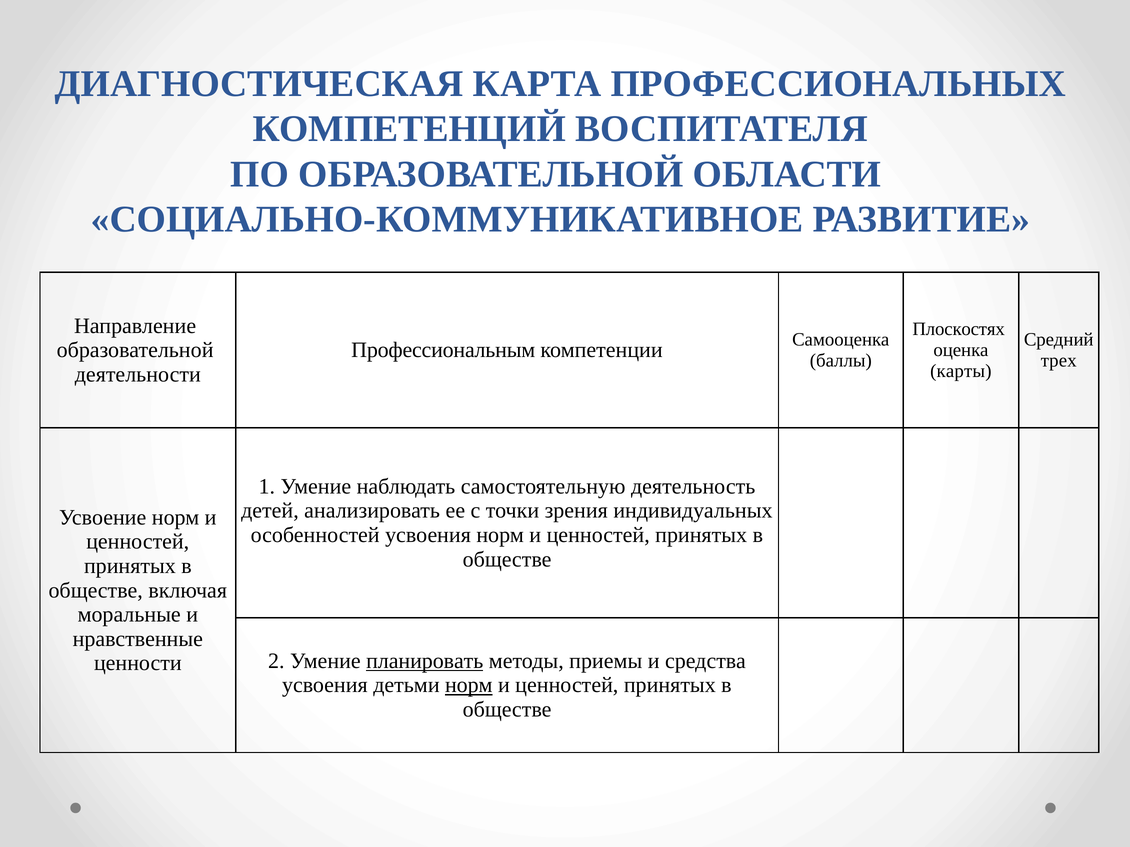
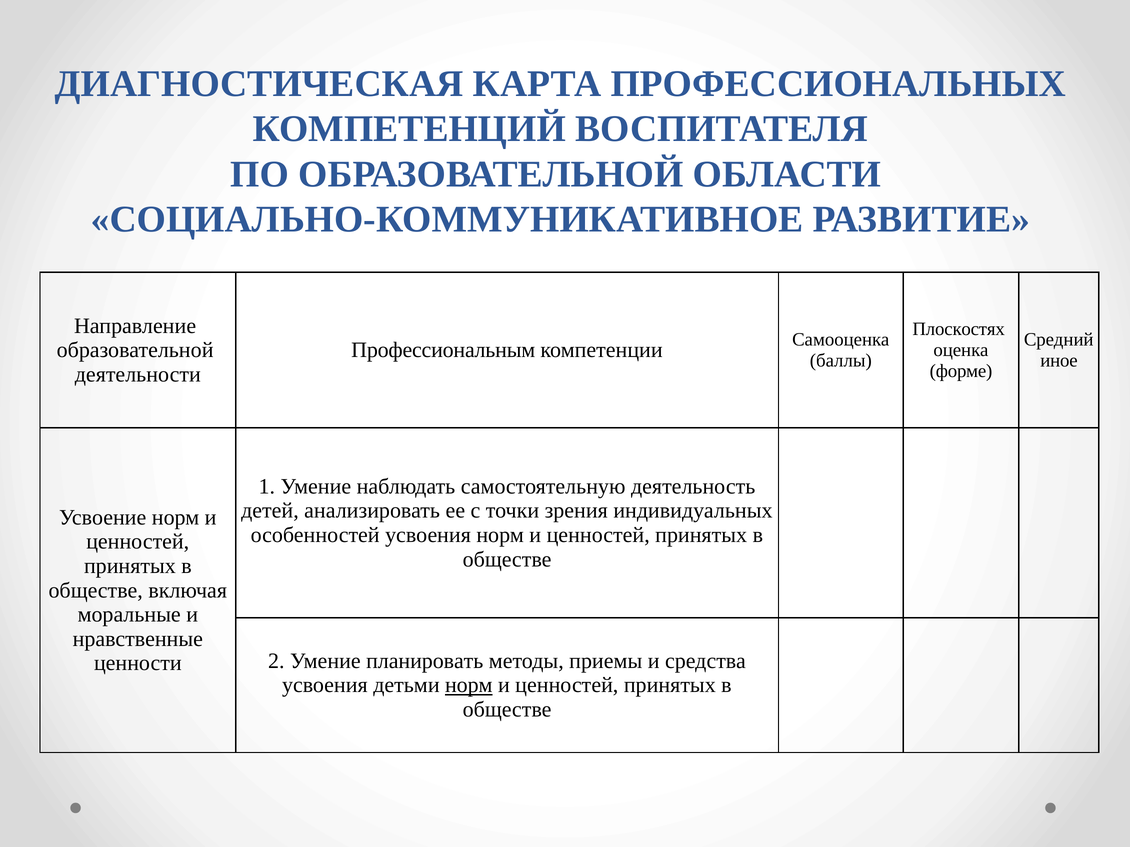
трех: трех -> иное (1059, 361)
карты: карты -> форме (961, 371)
планировать underline: present -> none (425, 661)
